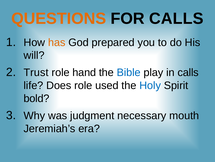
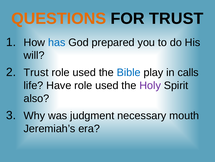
FOR CALLS: CALLS -> TRUST (176, 19)
has colour: orange -> blue (57, 42)
hand: hand -> used (84, 72)
Does: Does -> Have (59, 85)
Holy colour: blue -> purple (150, 85)
bold: bold -> also (36, 98)
